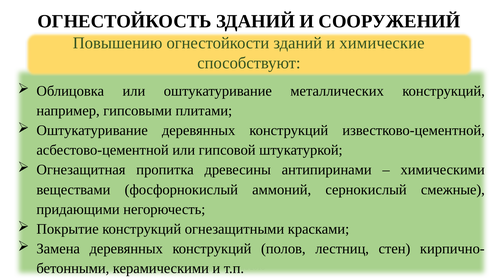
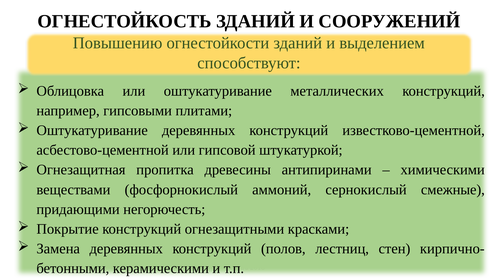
химические: химические -> выделением (382, 43)
